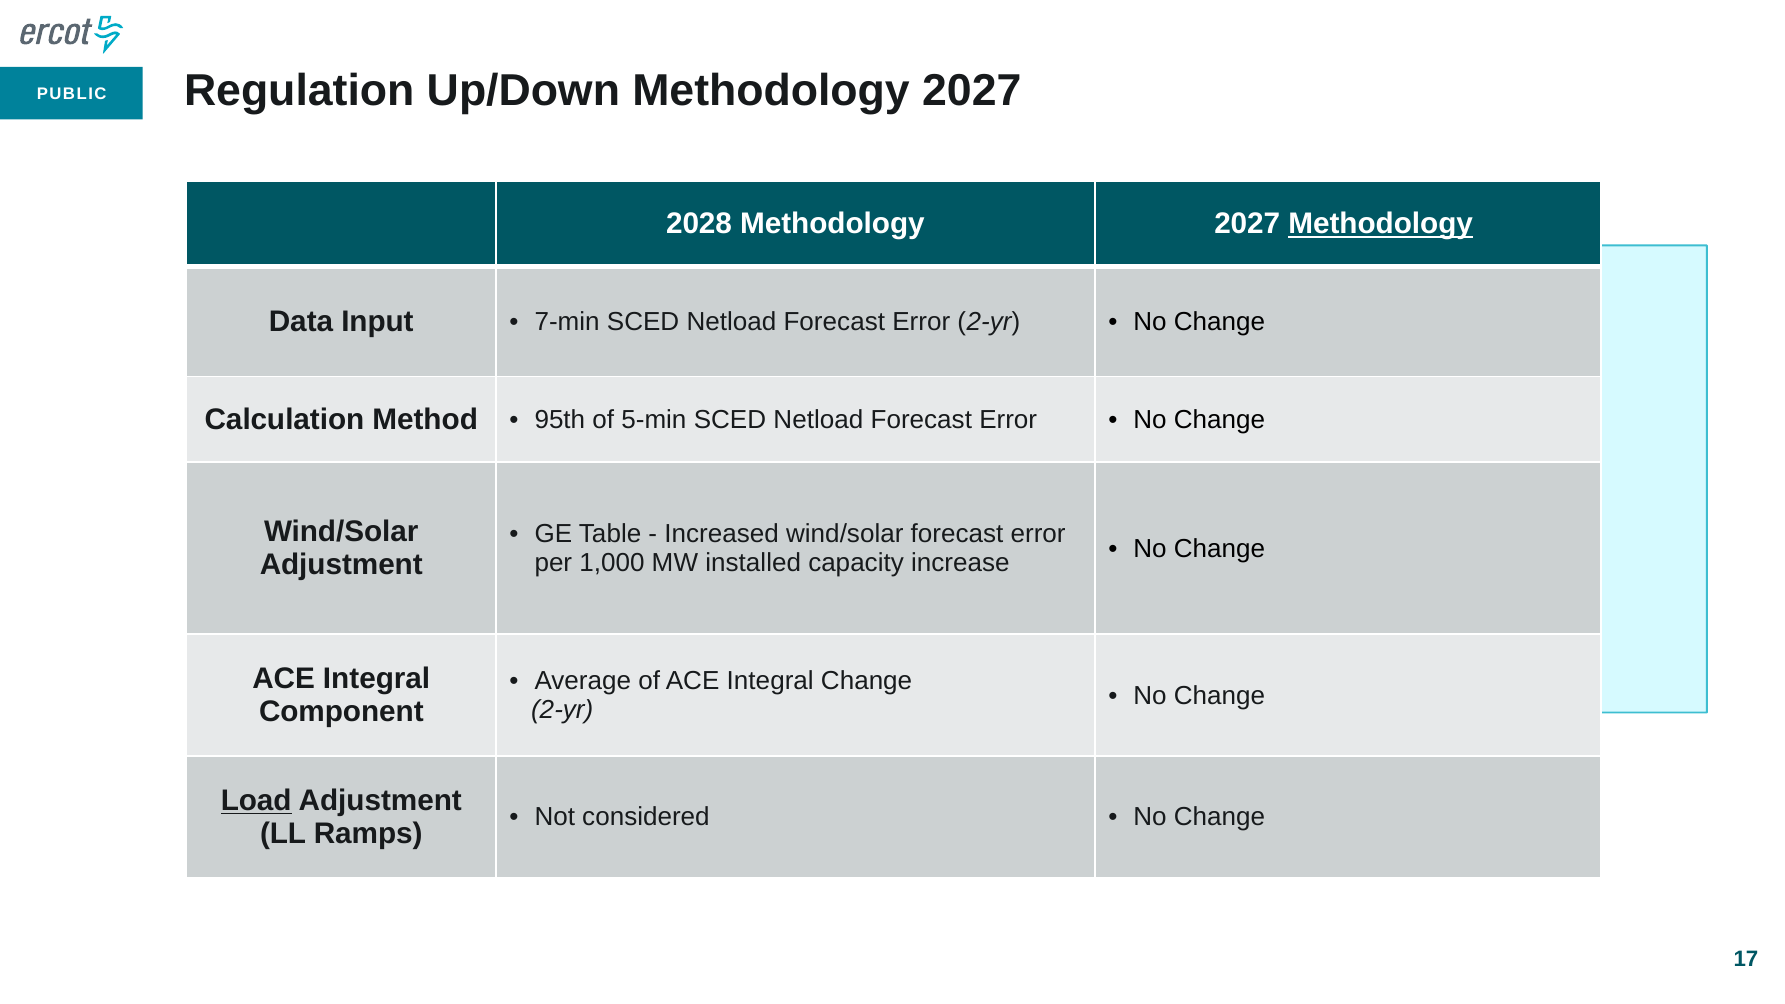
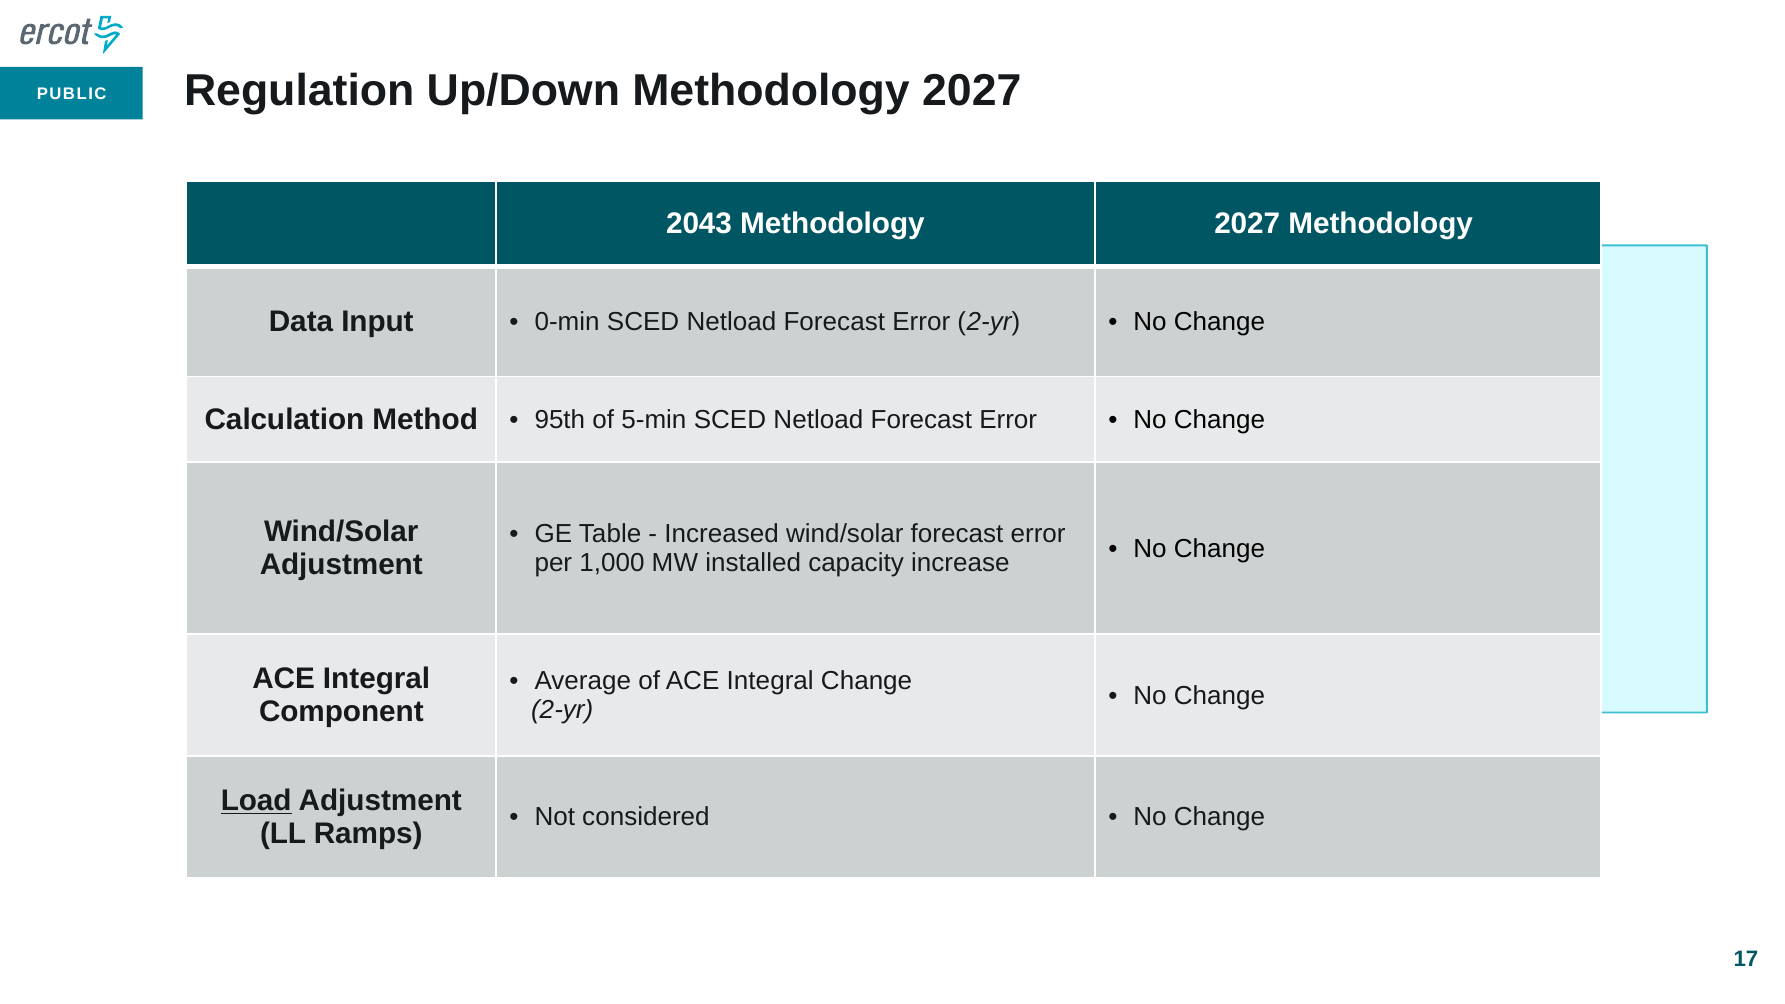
2028: 2028 -> 2043 (699, 224)
Methodology underline: present -> none (1381, 224)
7-min: 7-min -> 0-min (567, 322)
